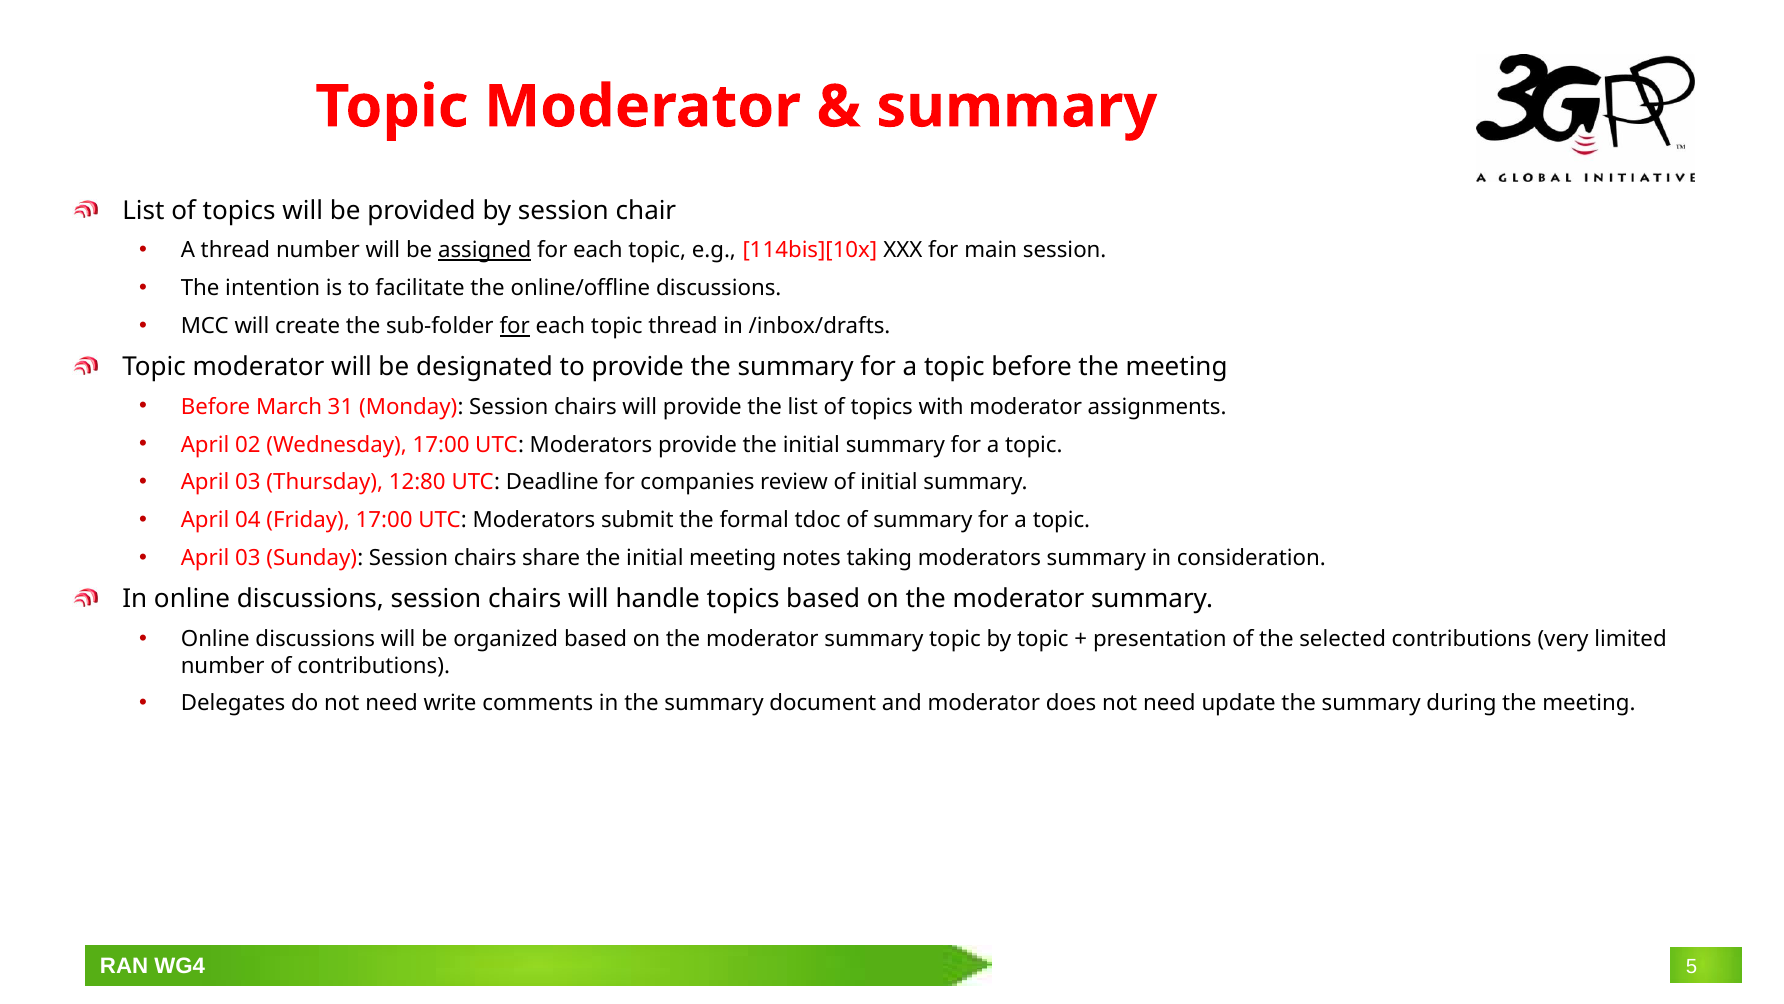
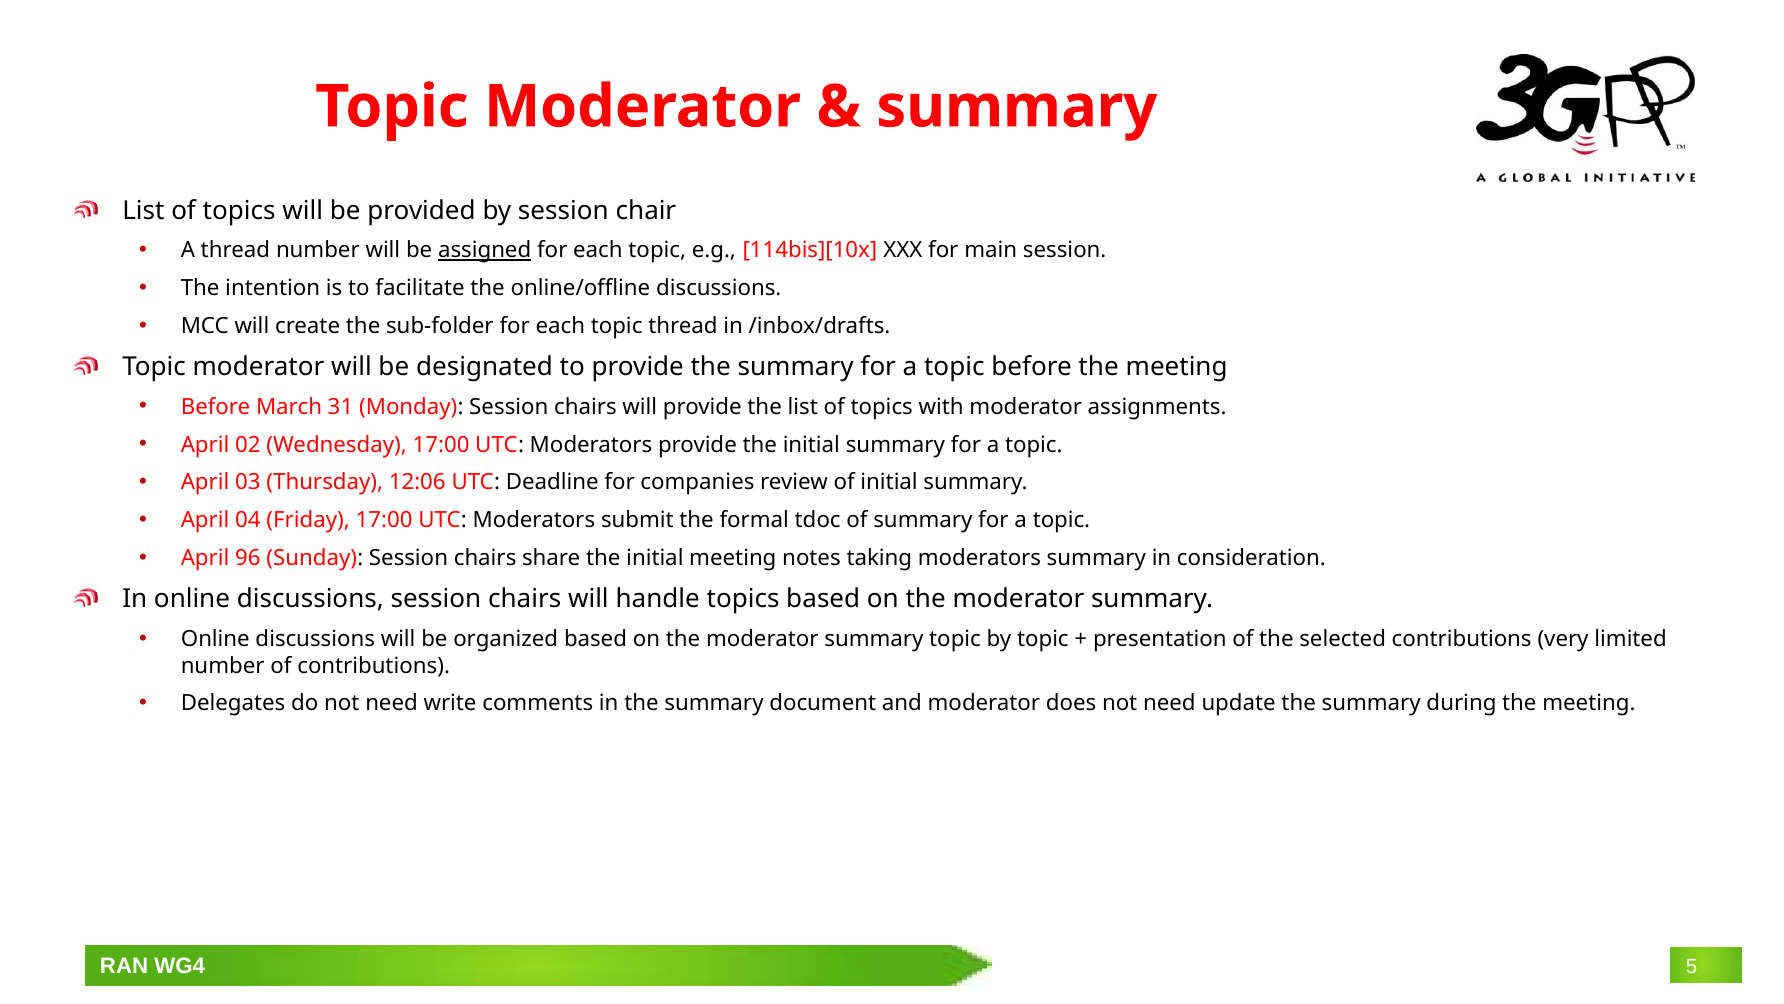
for underline: present -> none (515, 326)
12:80: 12:80 -> 12:06 (417, 482)
03: 03 -> 96 (248, 558)
